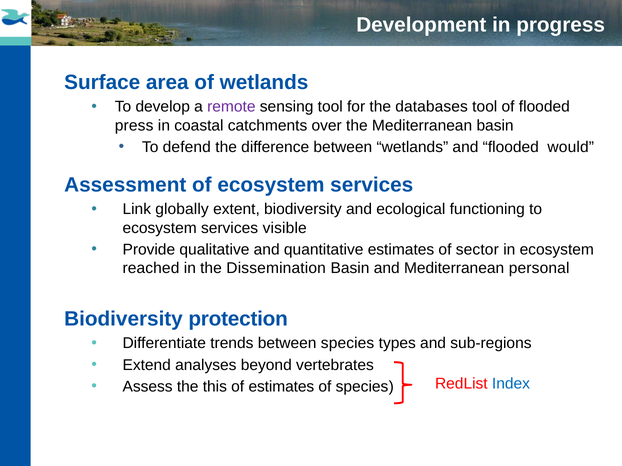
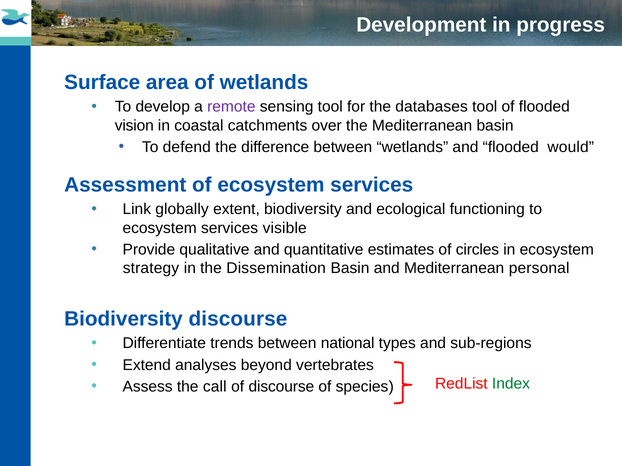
press: press -> vision (134, 126)
sector: sector -> circles (477, 250)
reached: reached -> strategy (151, 269)
Biodiversity protection: protection -> discourse (238, 319)
between species: species -> national (348, 344)
Index colour: blue -> green (511, 384)
this: this -> call (215, 387)
of estimates: estimates -> discourse (281, 387)
